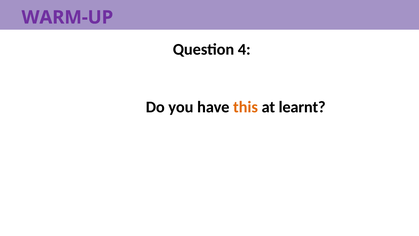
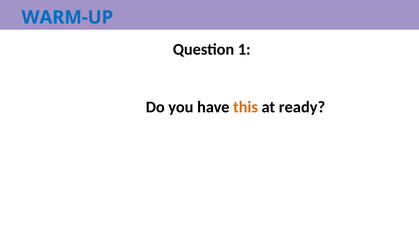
WARM-UP colour: purple -> blue (67, 17)
4: 4 -> 1 (244, 49)
learnt: learnt -> ready (302, 107)
